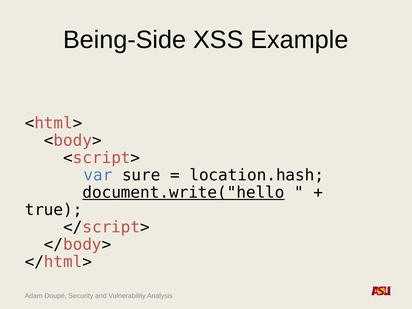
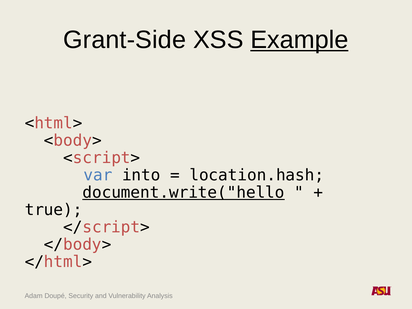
Being-Side: Being-Side -> Grant-Side (125, 40)
Example underline: none -> present (299, 40)
sure: sure -> into (141, 175)
